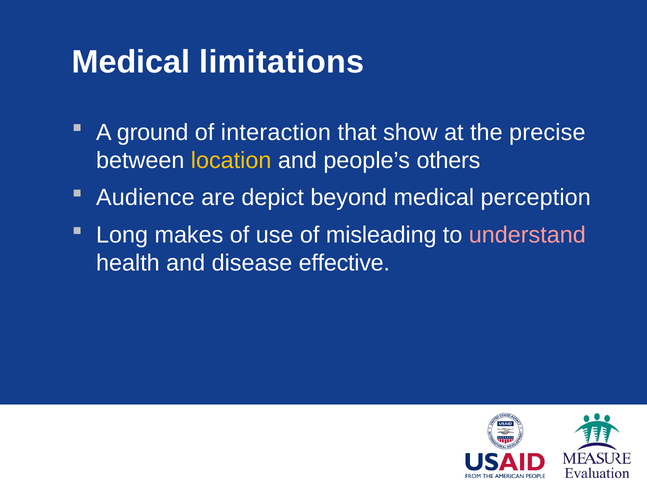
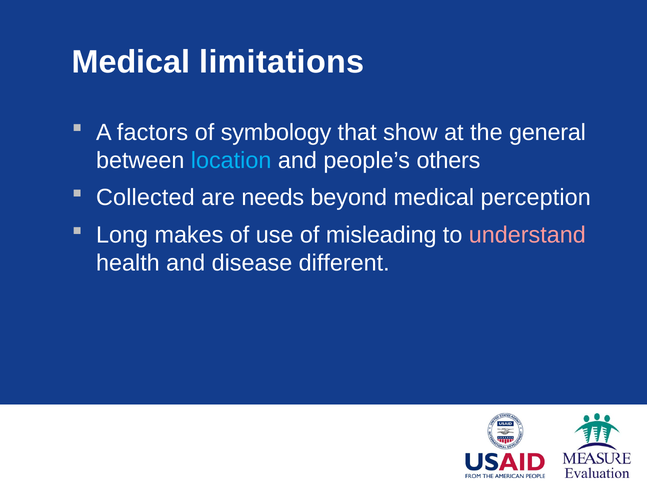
ground: ground -> factors (152, 132)
interaction: interaction -> symbology (276, 132)
precise: precise -> general (548, 132)
location colour: yellow -> light blue (231, 160)
Audience: Audience -> Collected (145, 197)
depict: depict -> needs (273, 197)
effective: effective -> different (344, 263)
